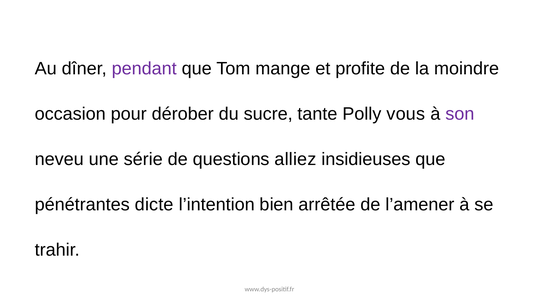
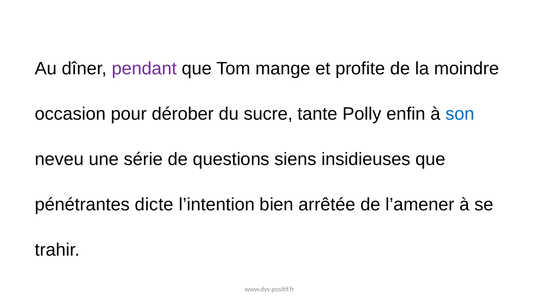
vous: vous -> enfin (406, 114)
son colour: purple -> blue (460, 114)
alliez: alliez -> siens (296, 159)
